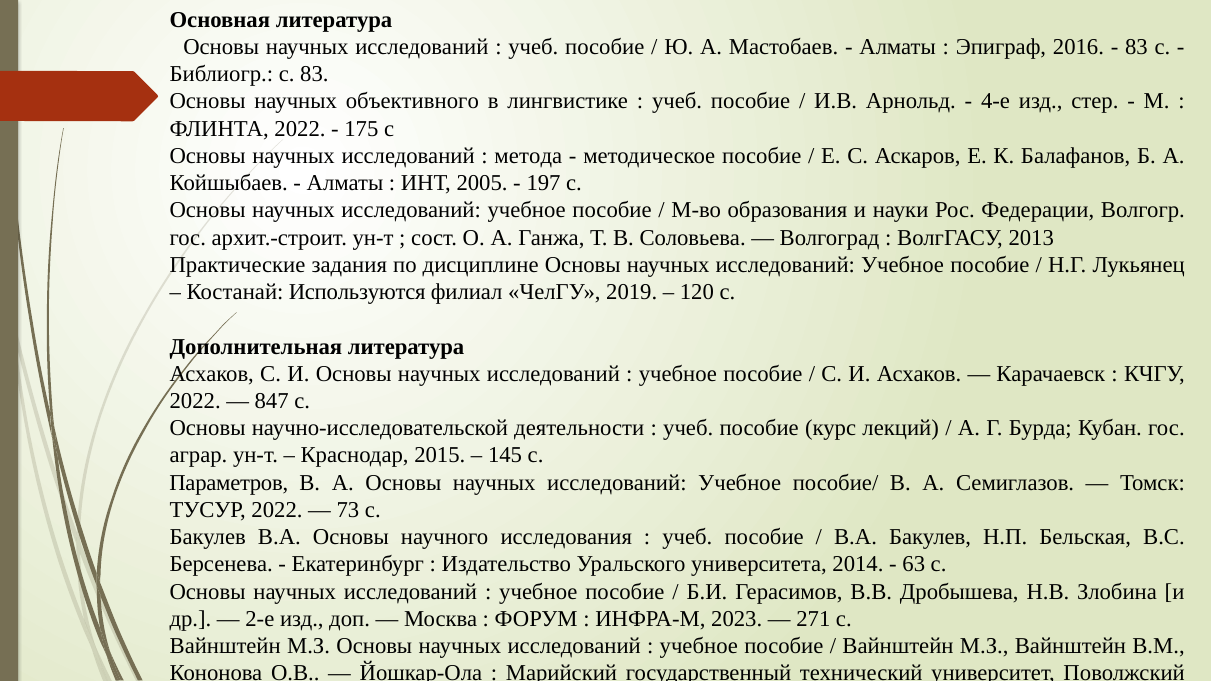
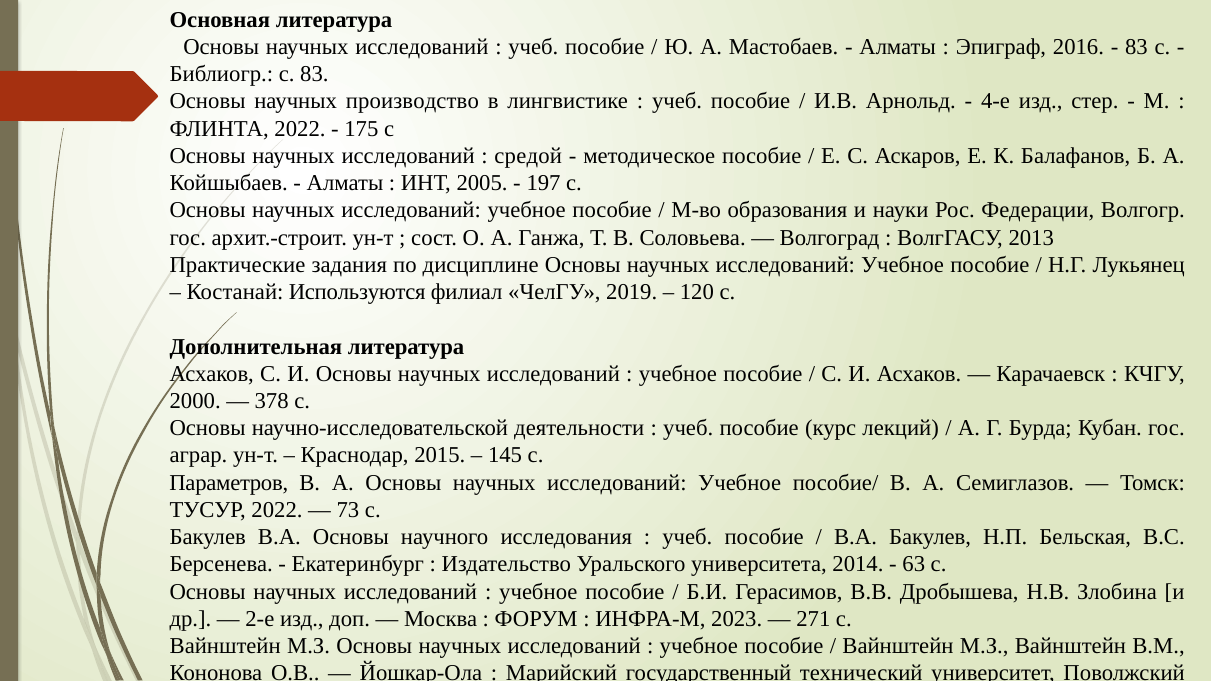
объективного: объективного -> производство (412, 101)
метода: метода -> средой (528, 156)
2022: 2022 -> 2000 (195, 401)
847: 847 -> 378 (272, 401)
